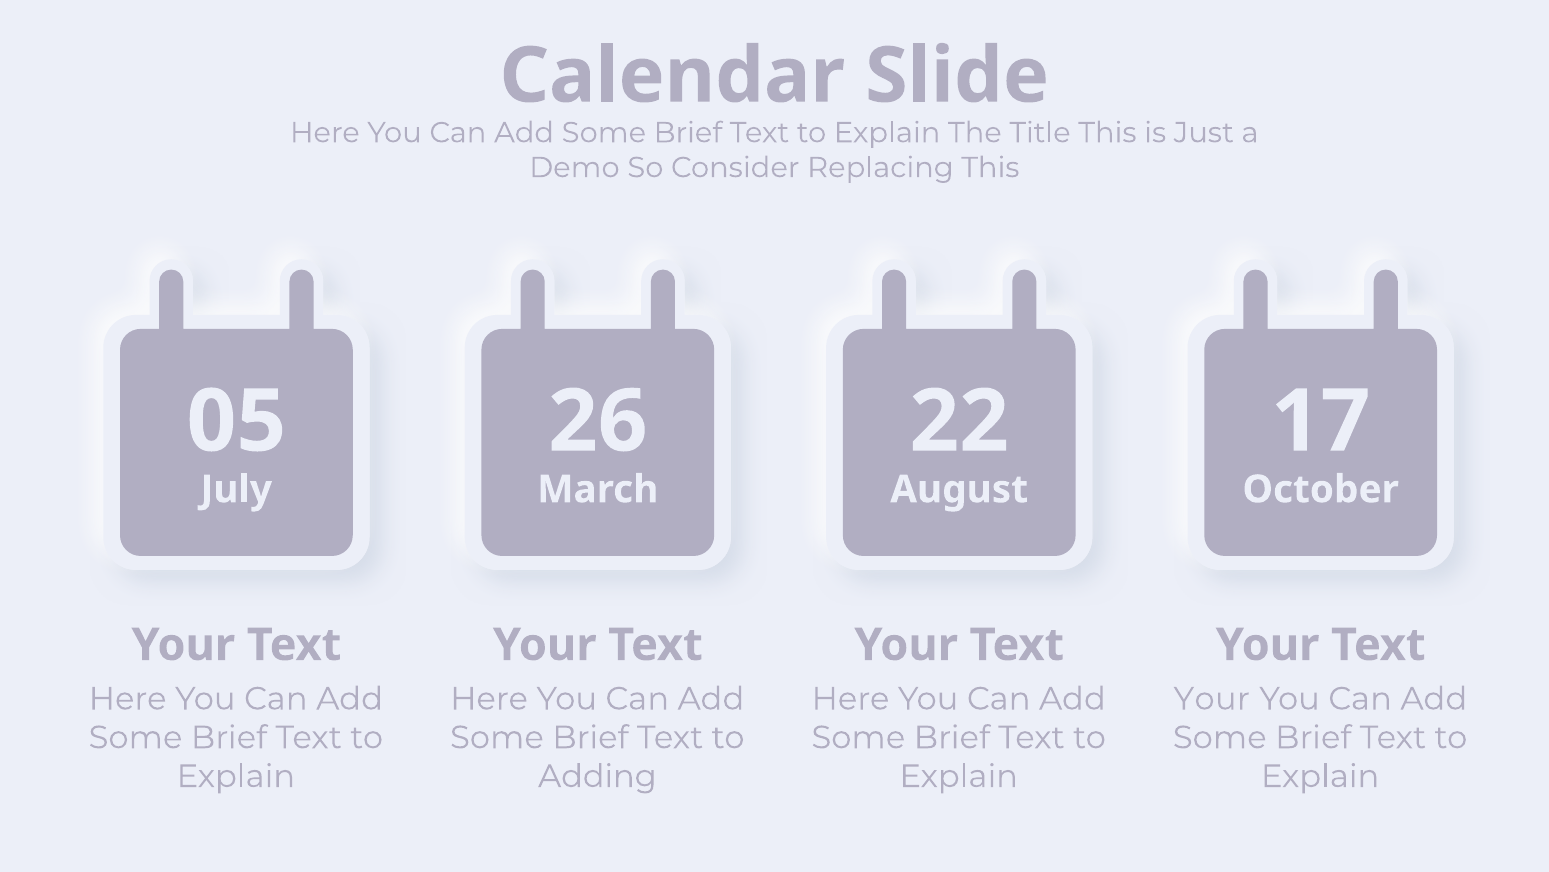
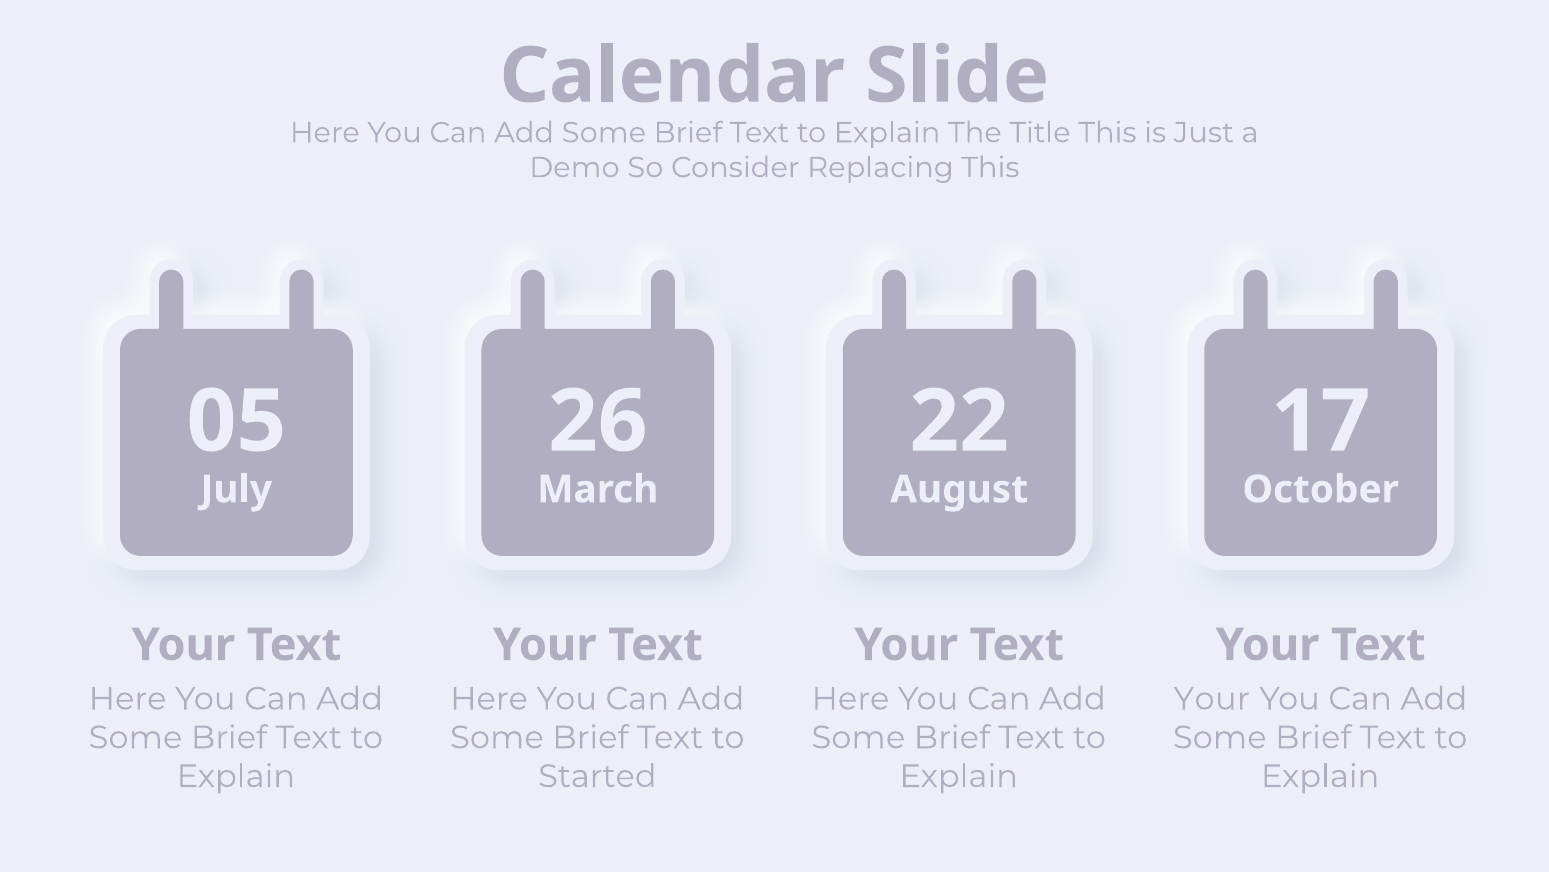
Adding: Adding -> Started (597, 776)
